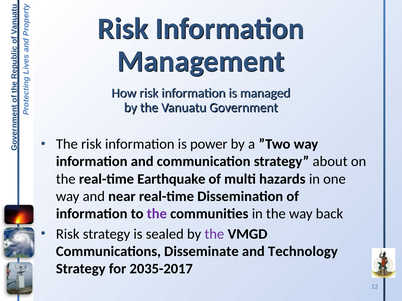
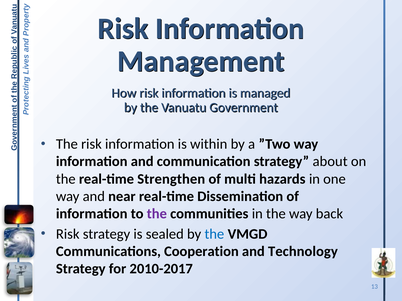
power: power -> within (209, 144)
Earthquake: Earthquake -> Strengthen (171, 179)
the colour: purple -> blue (214, 234)
Disseminate: Disseminate -> Cooperation (201, 252)
2035-2017: 2035-2017 -> 2010-2017 (161, 269)
